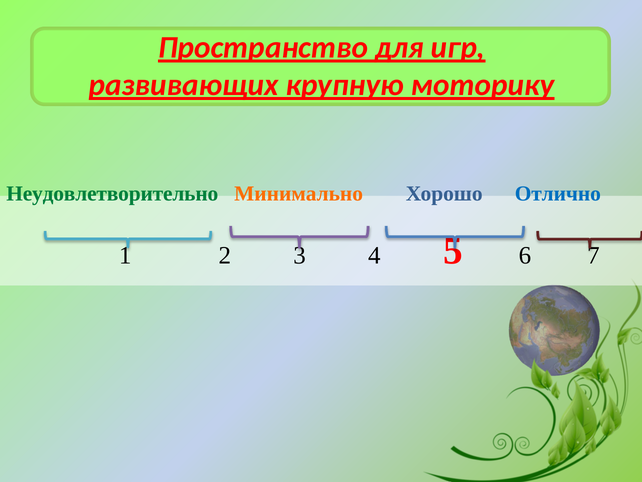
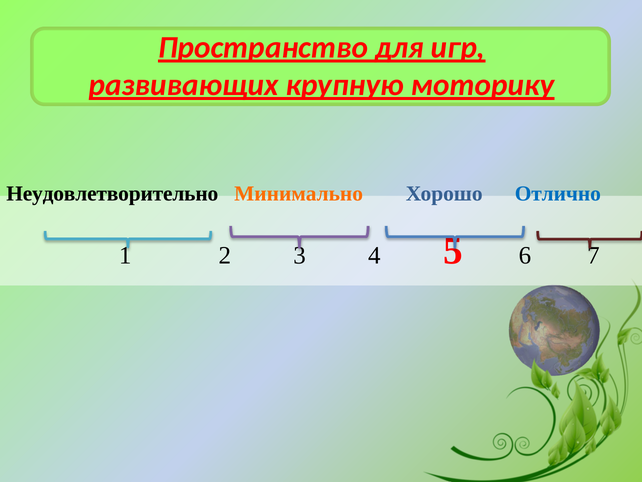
Неудовлетворительно colour: green -> black (112, 194)
